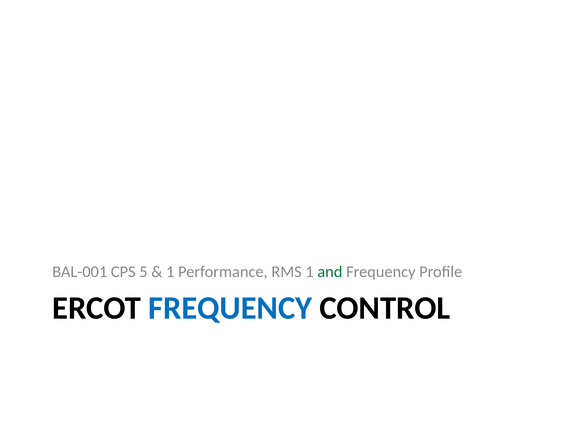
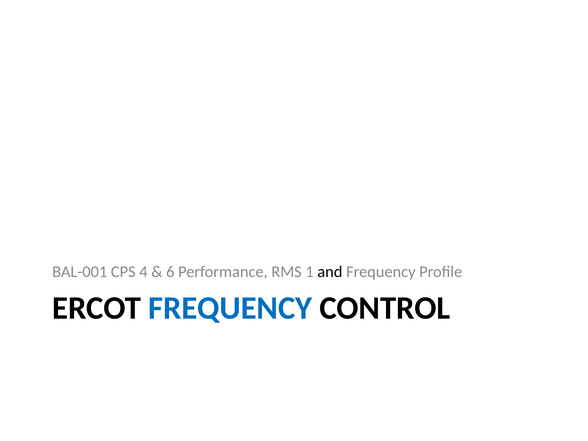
5: 5 -> 4 (143, 272)
1: 1 -> 6 (170, 272)
and colour: green -> black (330, 272)
